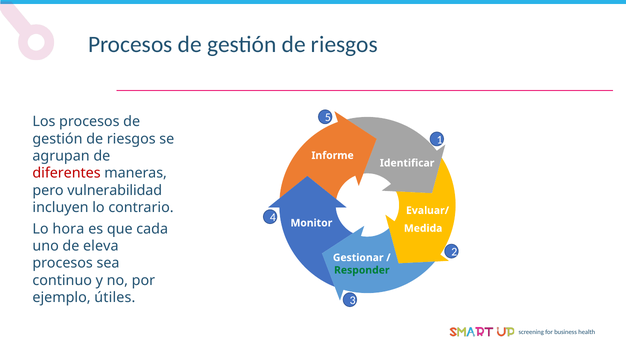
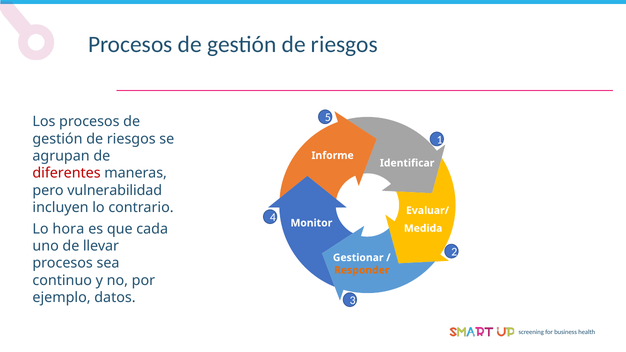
eleva: eleva -> llevar (101, 246)
Responder colour: green -> orange (362, 270)
útiles: útiles -> datos (115, 298)
